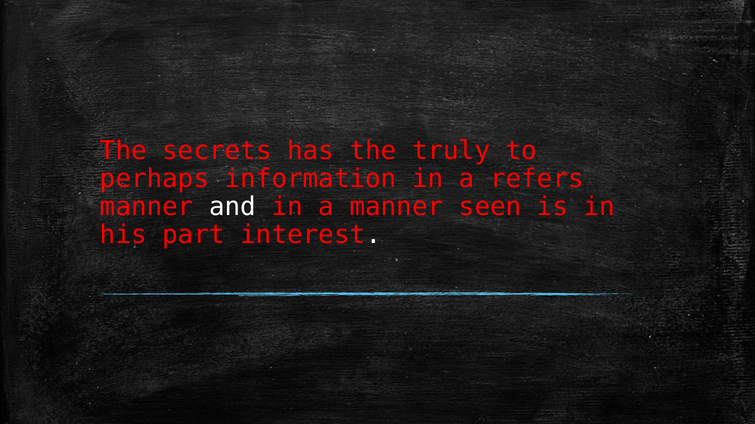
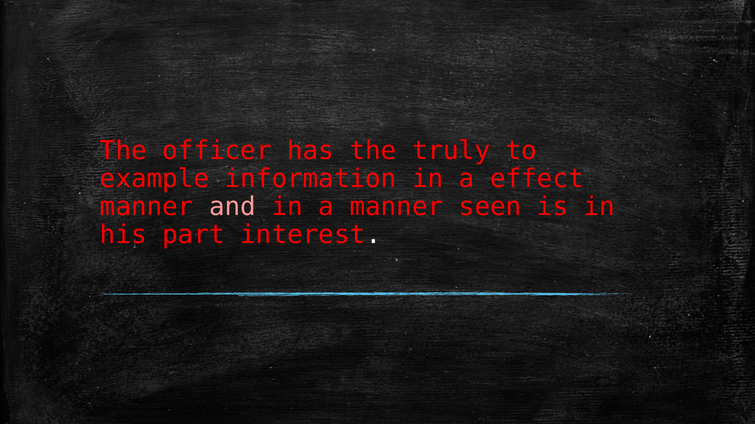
secrets: secrets -> officer (217, 151)
perhaps: perhaps -> example (155, 179)
refers: refers -> effect (537, 179)
and colour: white -> pink (233, 207)
